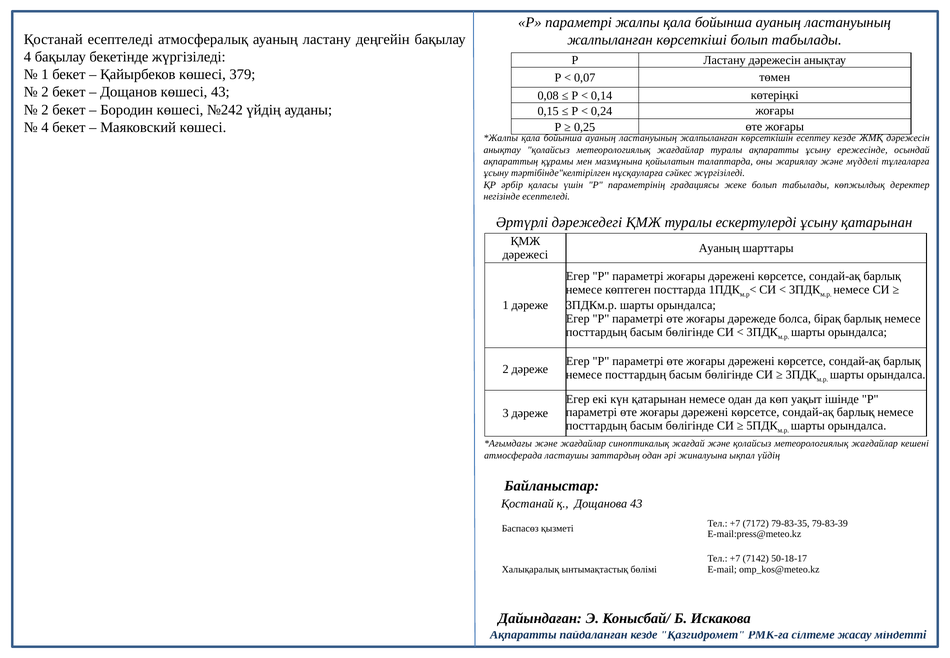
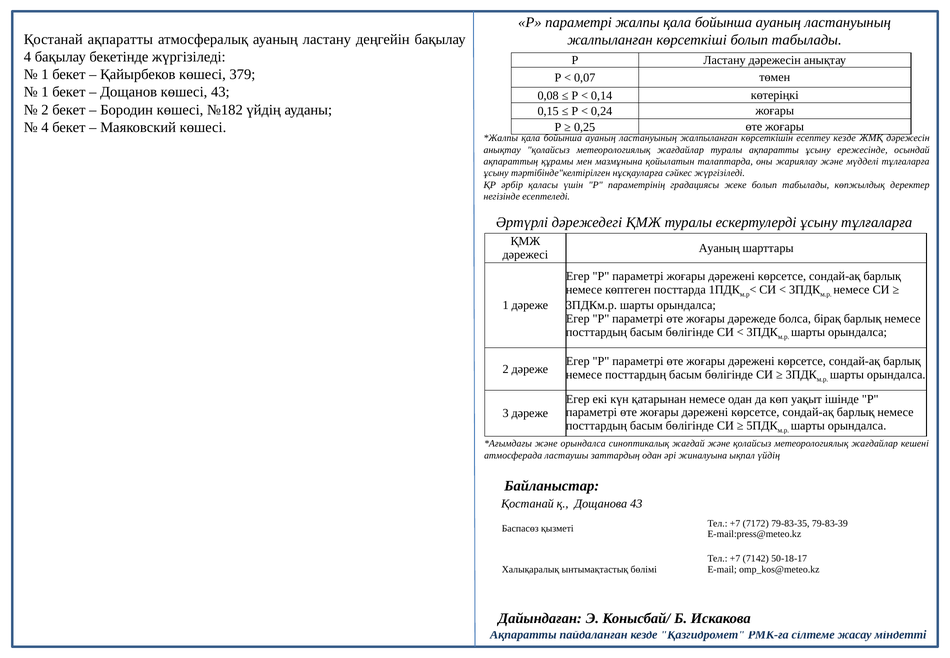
Қостанай есептеледі: есептеледі -> ақпаратты (120, 40)
2: 2 -> 1 (45, 92)
№242: №242 -> №182 (225, 110)
ұсыну қатарынан: қатарынан -> тұлғаларға (877, 222)
және жағдайлар: жағдайлар -> орындалса (583, 443)
